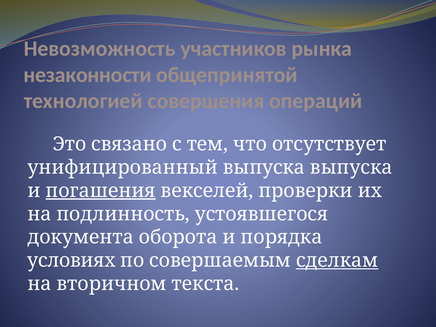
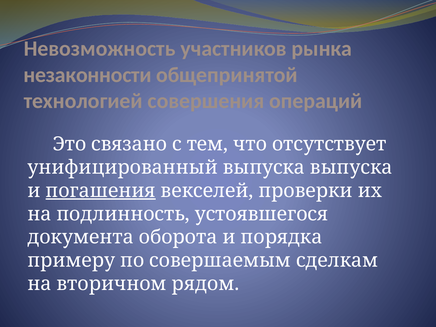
условиях: условиях -> примеру (71, 260)
сделкам underline: present -> none (337, 260)
текста: текста -> рядом (206, 284)
